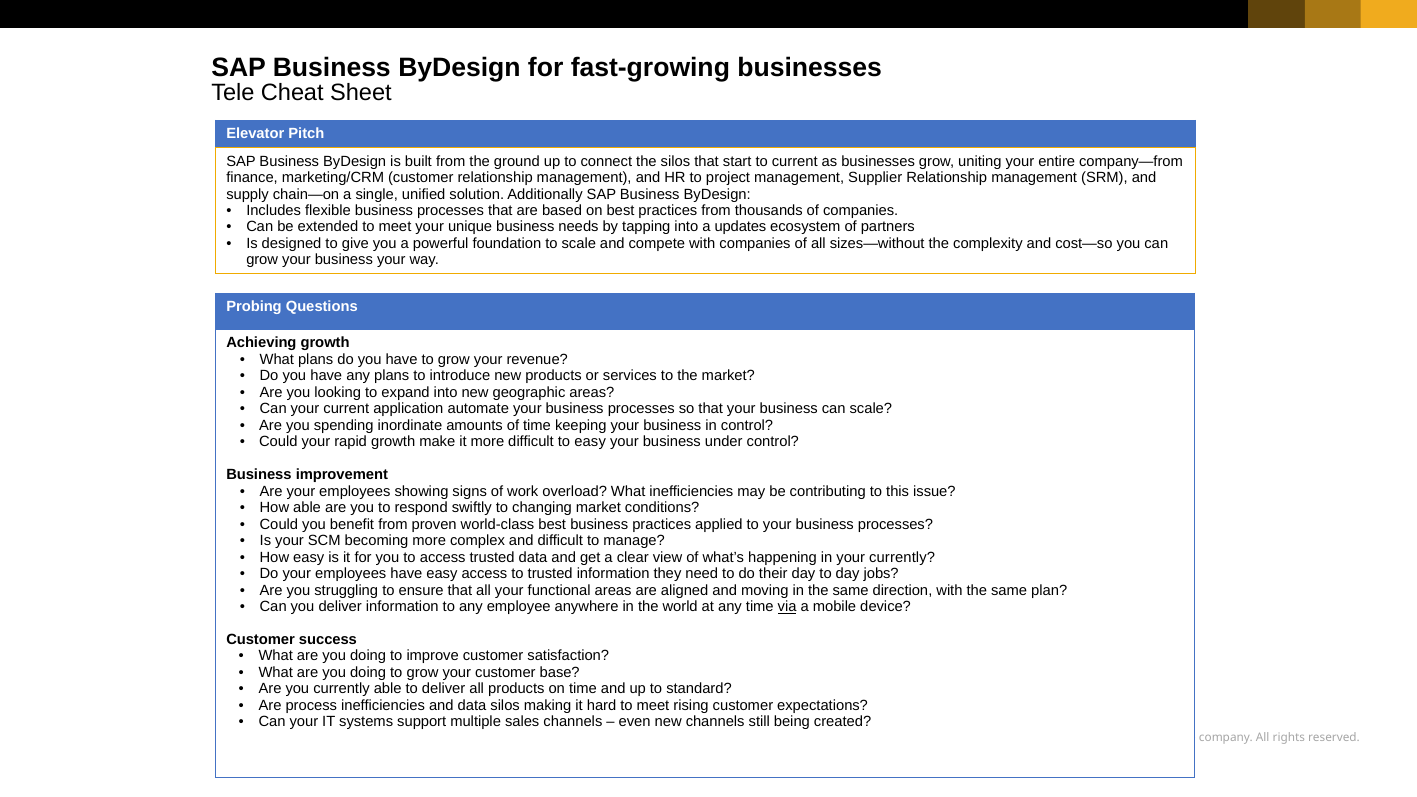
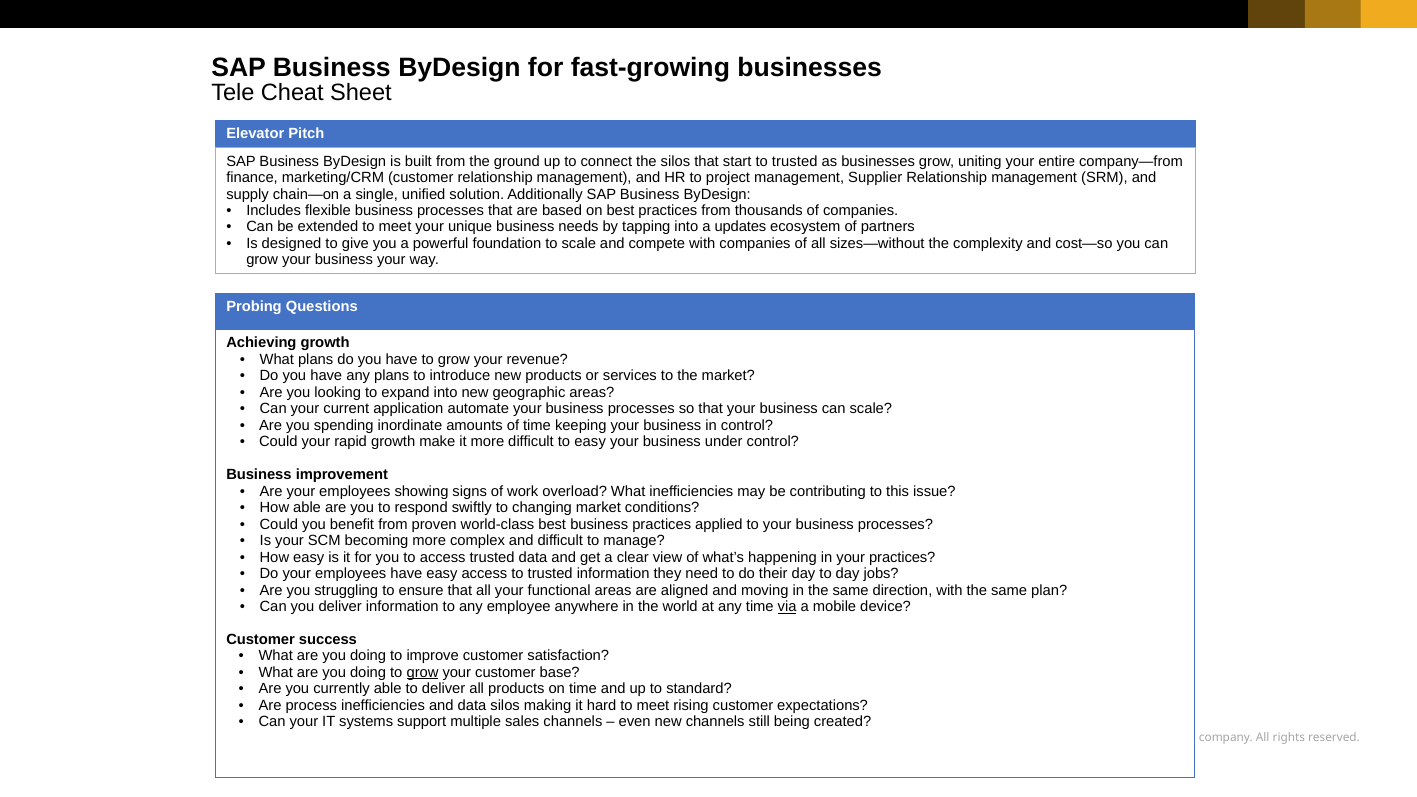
start to current: current -> trusted (795, 161)
your currently: currently -> practices (902, 557)
grow underline: none -> present (423, 673)
